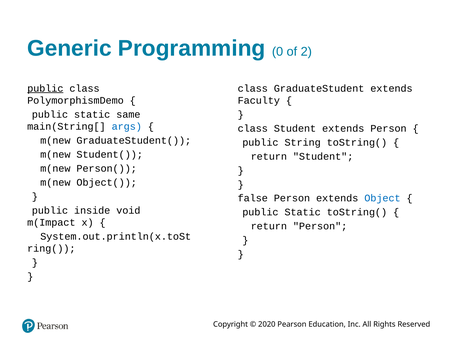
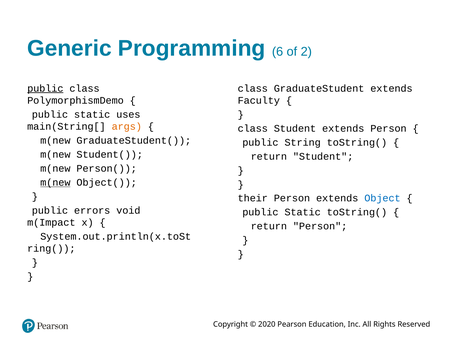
0: 0 -> 6 (278, 52)
same: same -> uses (128, 115)
args colour: blue -> orange (127, 127)
m(new underline: none -> present (55, 183)
false: false -> their (253, 199)
inside: inside -> errors (92, 211)
